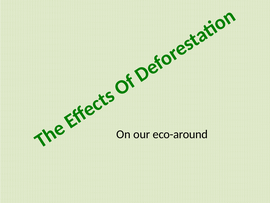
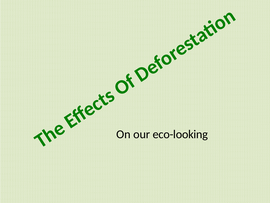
eco-around: eco-around -> eco-looking (180, 134)
